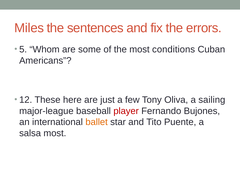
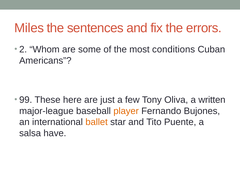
5: 5 -> 2 (23, 49)
12: 12 -> 99 (26, 100)
sailing: sailing -> written (212, 100)
player colour: red -> orange (126, 111)
salsa most: most -> have (55, 133)
